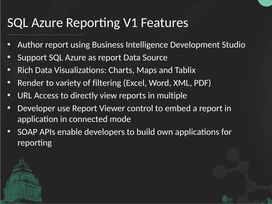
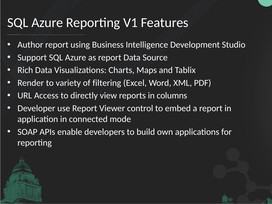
multiple: multiple -> columns (172, 96)
